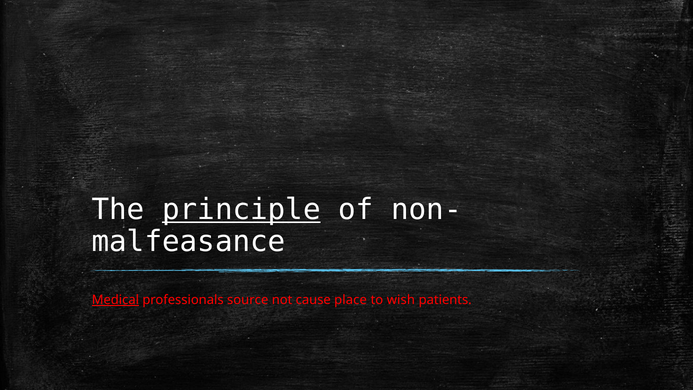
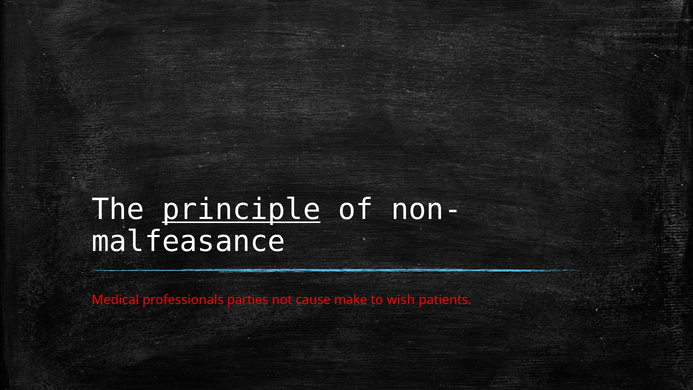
Medical underline: present -> none (115, 300)
source: source -> parties (248, 300)
place: place -> make (351, 300)
